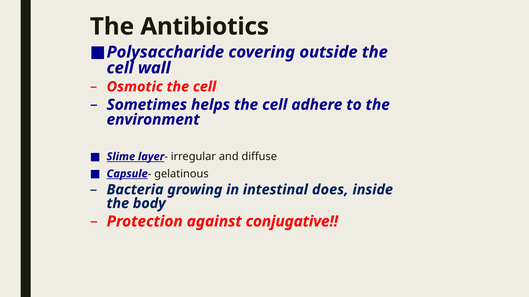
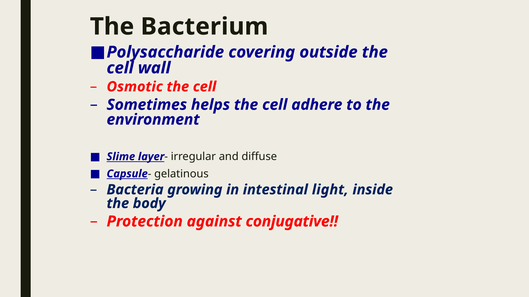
Antibiotics: Antibiotics -> Bacterium (204, 27)
does: does -> light (330, 190)
